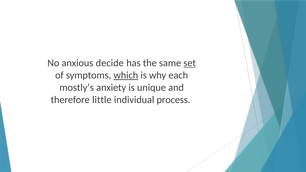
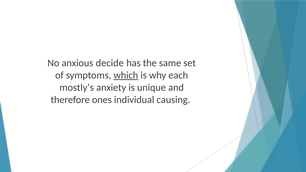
set underline: present -> none (190, 63)
little: little -> ones (102, 100)
process: process -> causing (173, 100)
